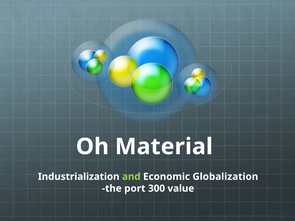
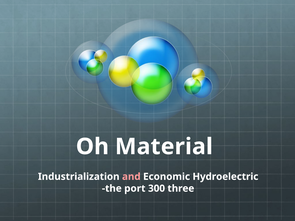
and colour: light green -> pink (131, 177)
Globalization: Globalization -> Hydroelectric (225, 177)
value: value -> three (181, 189)
